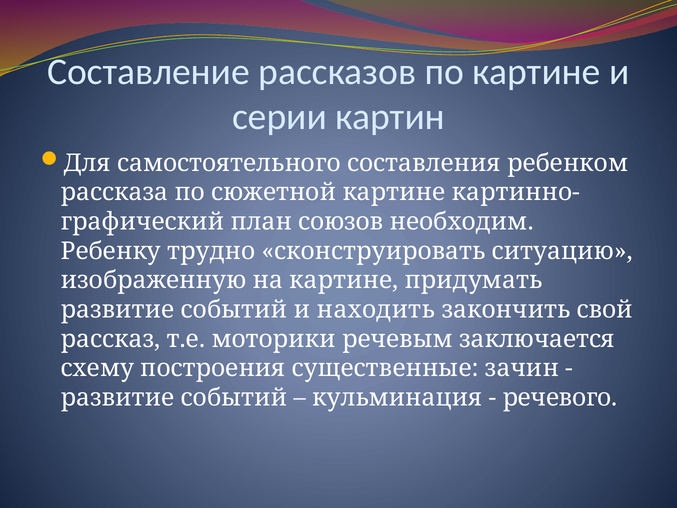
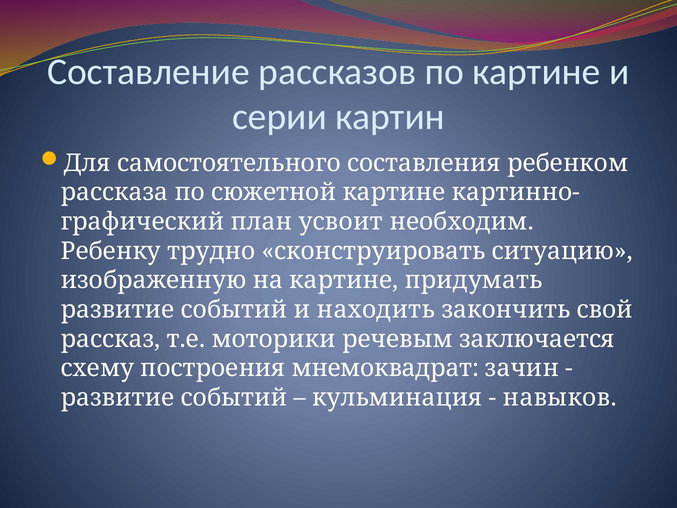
союзов: союзов -> усвоит (341, 222)
существенные: существенные -> мнемоквадрат (385, 368)
речевого: речевого -> навыков (560, 398)
